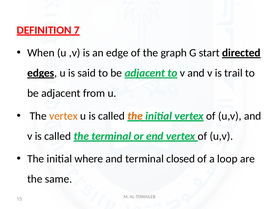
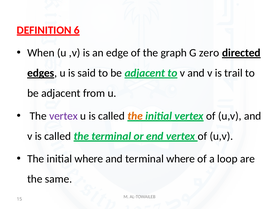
7: 7 -> 6 (77, 30)
start: start -> zero (209, 53)
vertex colour: orange -> purple (63, 116)
terminal closed: closed -> where (181, 159)
